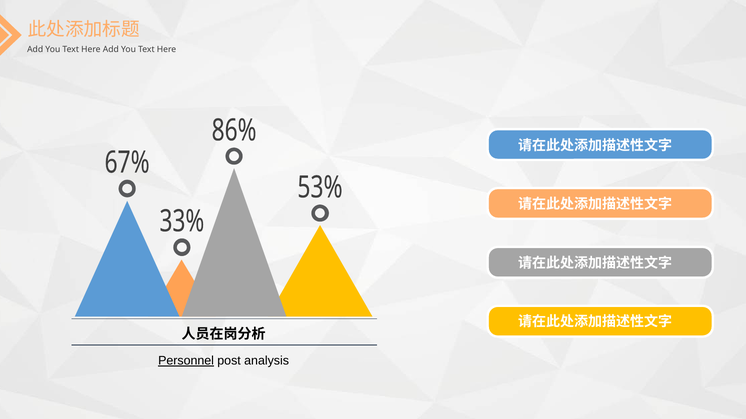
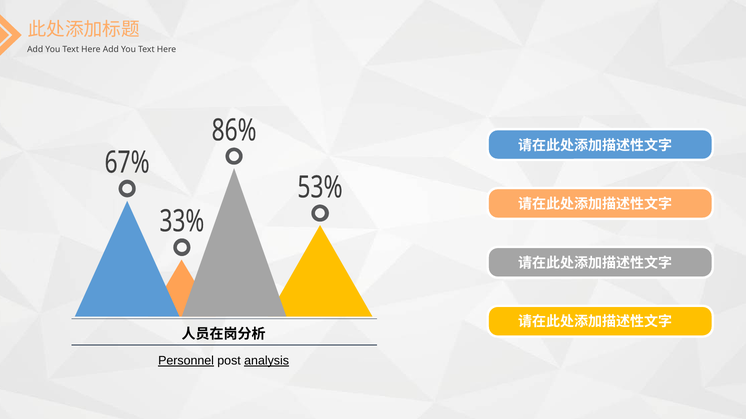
analysis underline: none -> present (267, 361)
